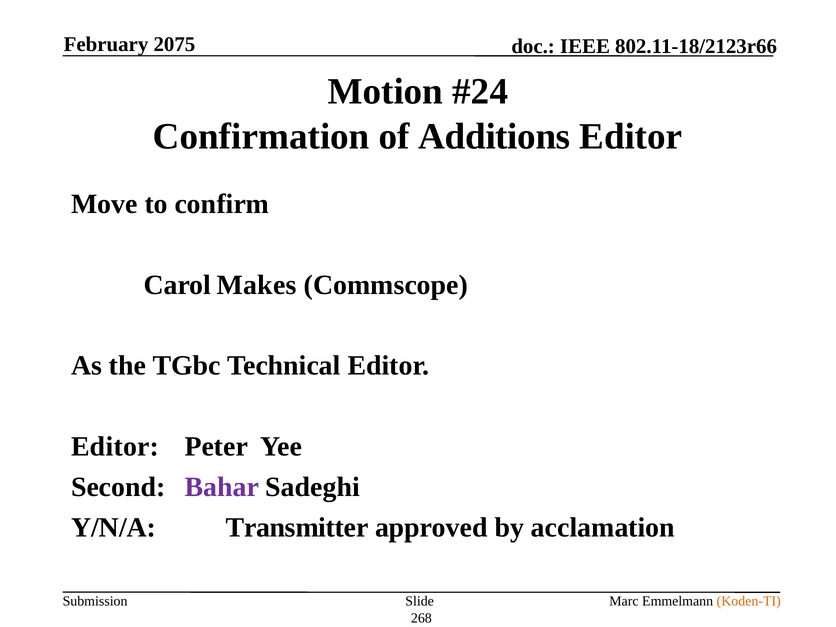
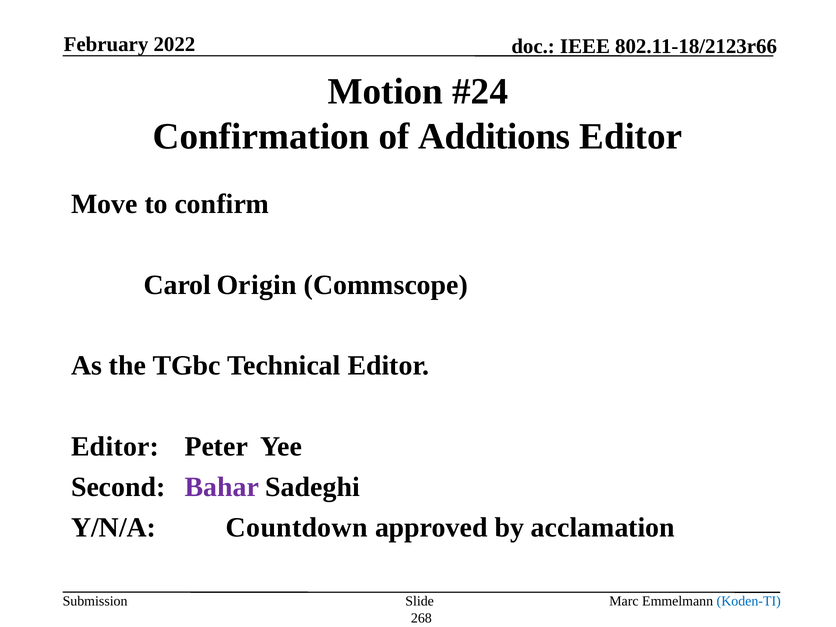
2075: 2075 -> 2022 (174, 44)
Makes: Makes -> Origin (257, 285)
Transmitter: Transmitter -> Countdown (297, 527)
Koden-TI colour: orange -> blue (749, 601)
